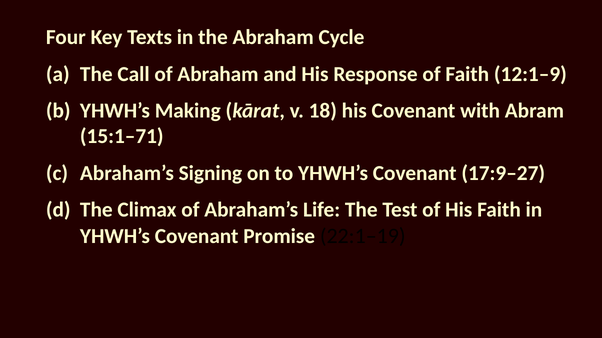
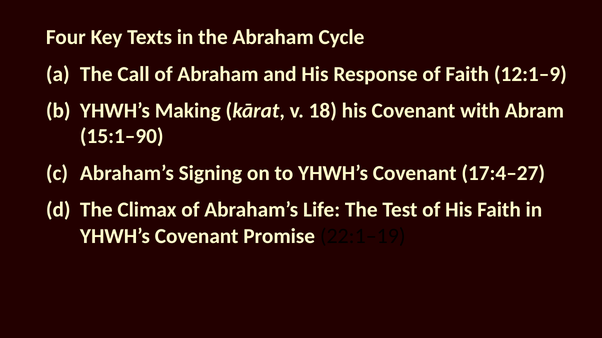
15:1–71: 15:1–71 -> 15:1–90 (122, 137)
17:9–27: 17:9–27 -> 17:4–27 (503, 173)
